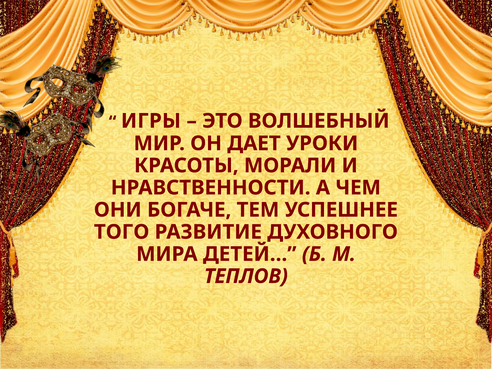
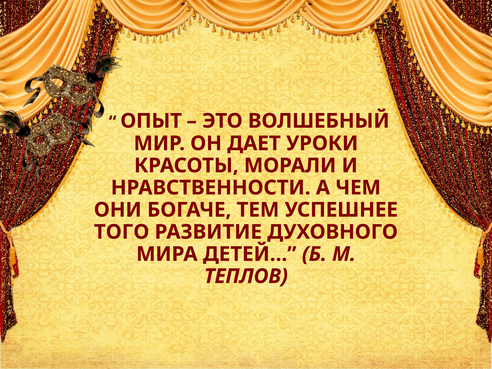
ИГРЫ: ИГРЫ -> ОПЫТ (151, 121)
